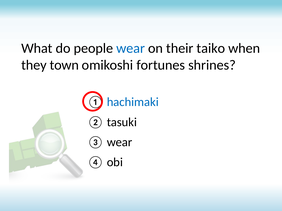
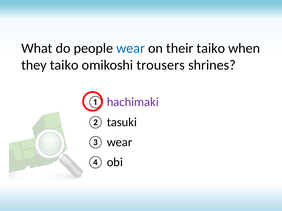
they town: town -> taiko (64, 65)
fortunes: fortunes -> trousers (161, 65)
hachimaki colour: blue -> purple (133, 102)
